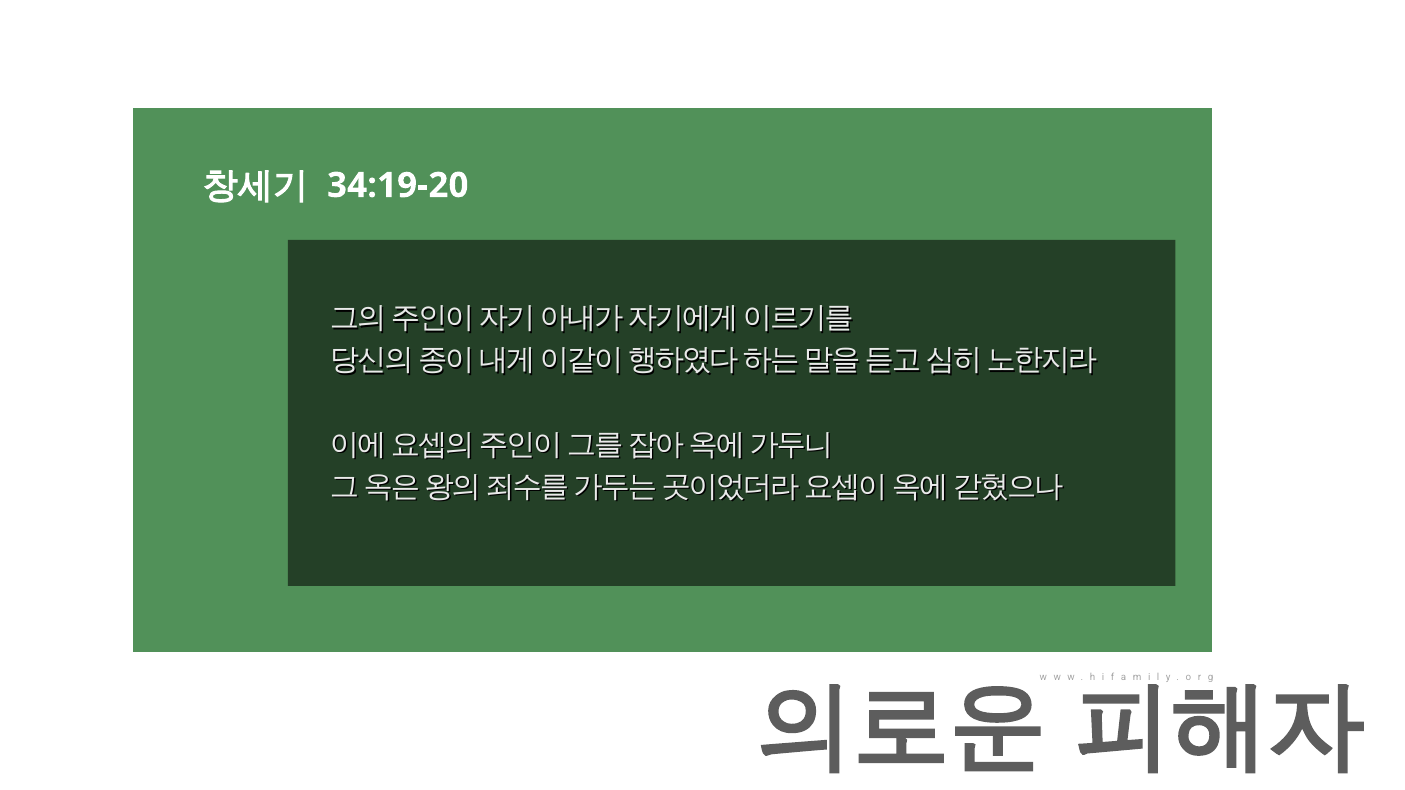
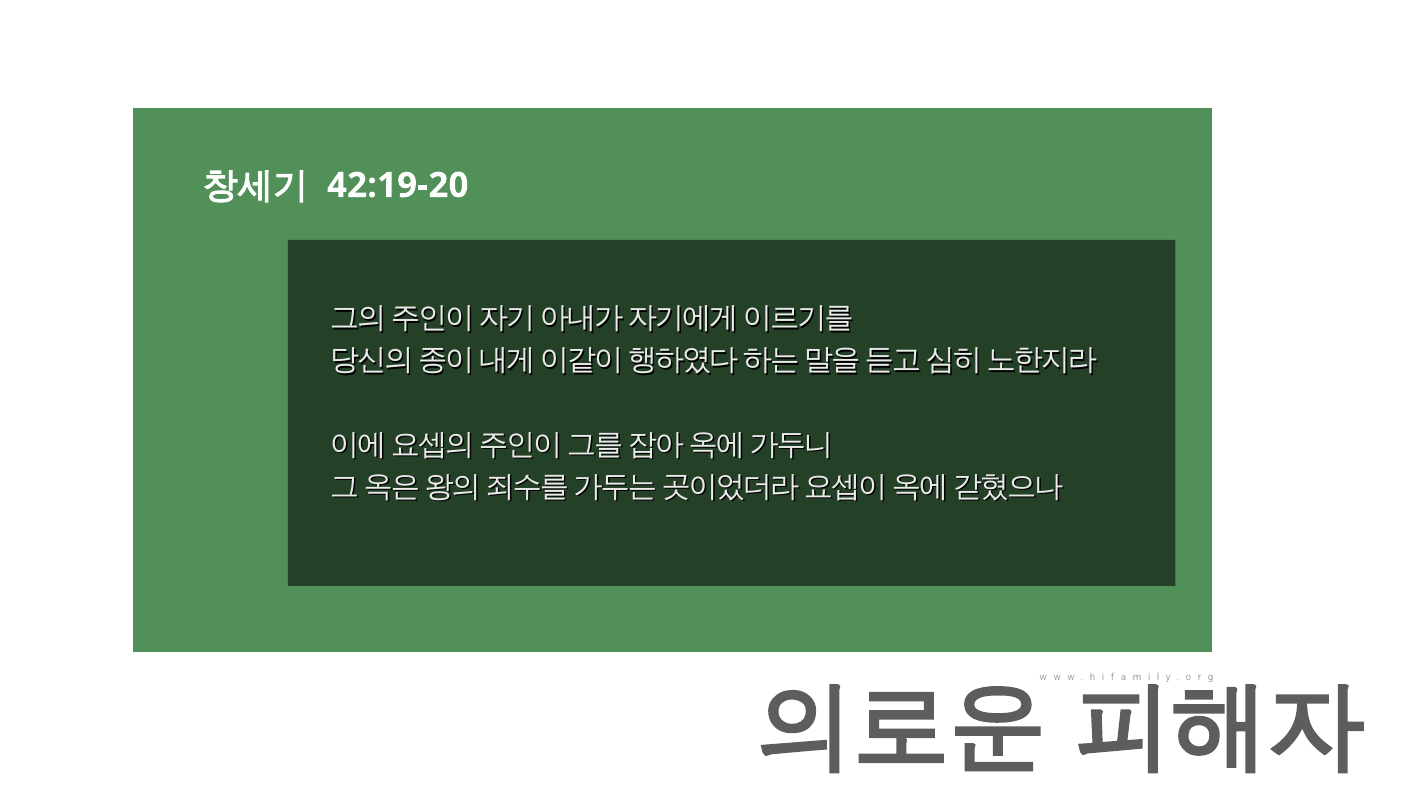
34:19-20: 34:19-20 -> 42:19-20 (398, 186)
